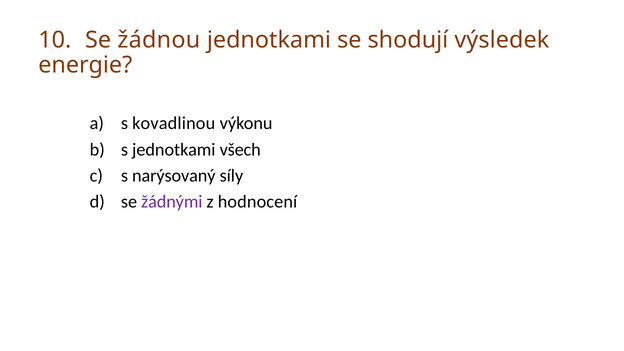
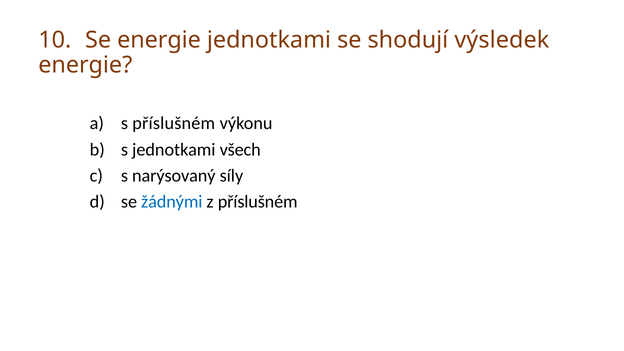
Se žádnou: žádnou -> energie (159, 40)
s kovadlinou: kovadlinou -> příslušném (174, 123)
žádnými colour: purple -> blue (172, 202)
z hodnocení: hodnocení -> příslušném (258, 202)
